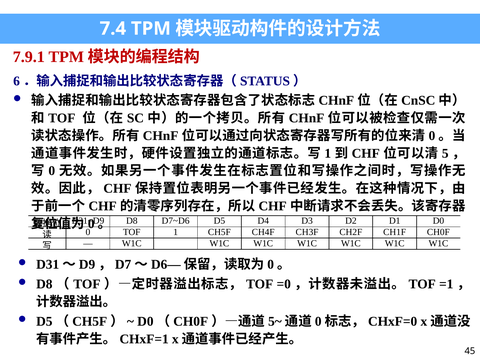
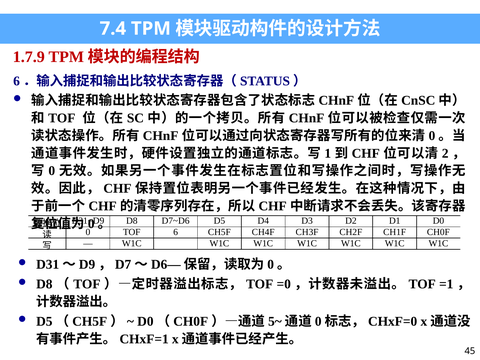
7.9.1: 7.9.1 -> 1.7.9 (29, 57)
5: 5 -> 2 (445, 153)
TOF 1: 1 -> 6 (176, 232)
